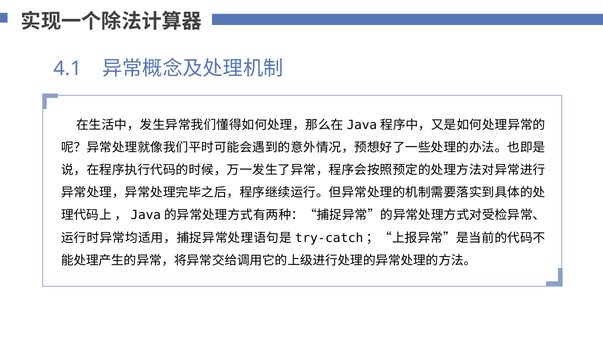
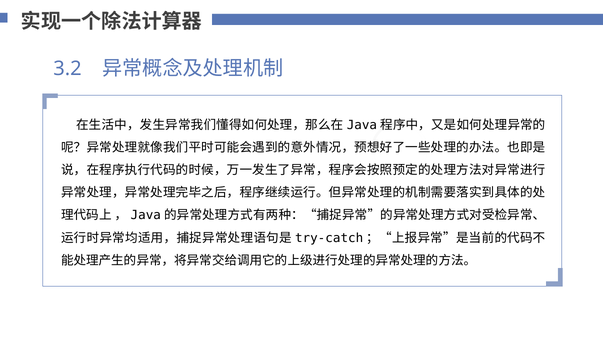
4.1: 4.1 -> 3.2 (68, 69)
